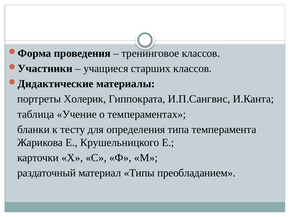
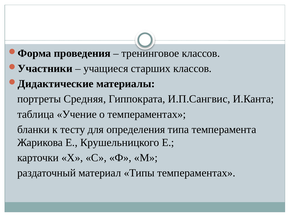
Холерик: Холерик -> Средняя (85, 99)
Типы преобладанием: преобладанием -> темпераментах (196, 173)
